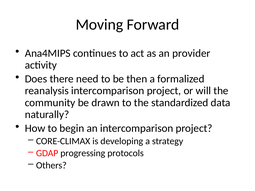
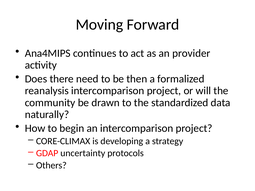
progressing: progressing -> uncertainty (83, 153)
